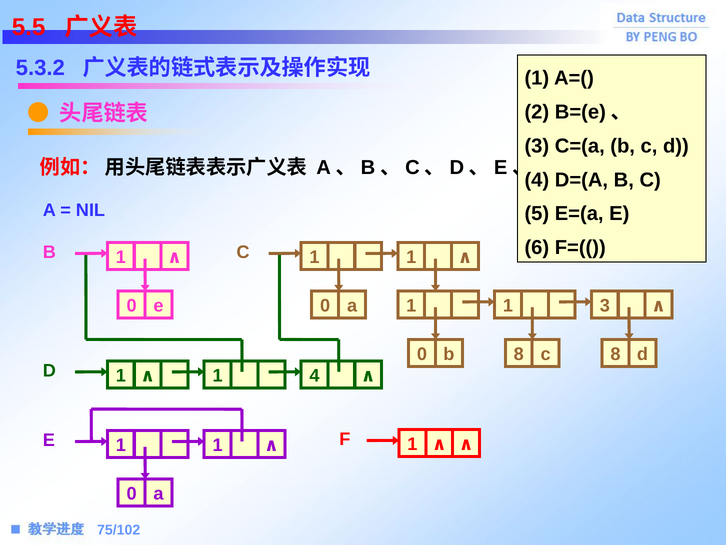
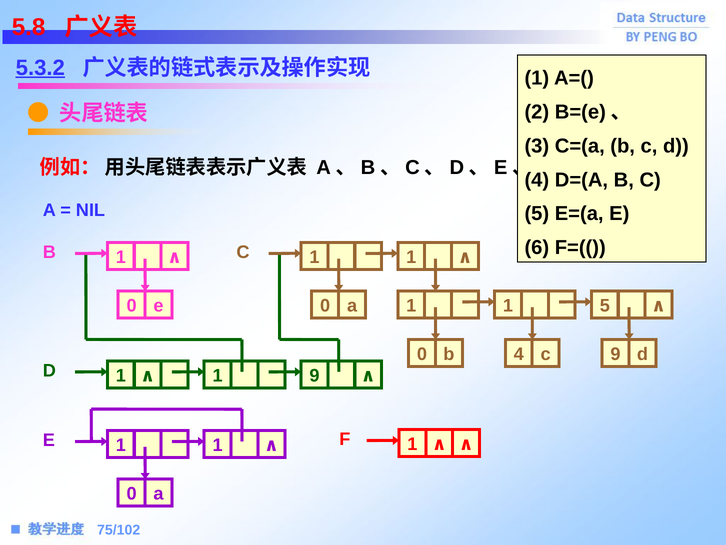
5.5: 5.5 -> 5.8 (29, 27)
5.3.2 underline: none -> present (40, 68)
1 3: 3 -> 5 (605, 305)
b 8: 8 -> 4 (519, 354)
c 8: 8 -> 9 (616, 354)
1 4: 4 -> 9 (314, 375)
